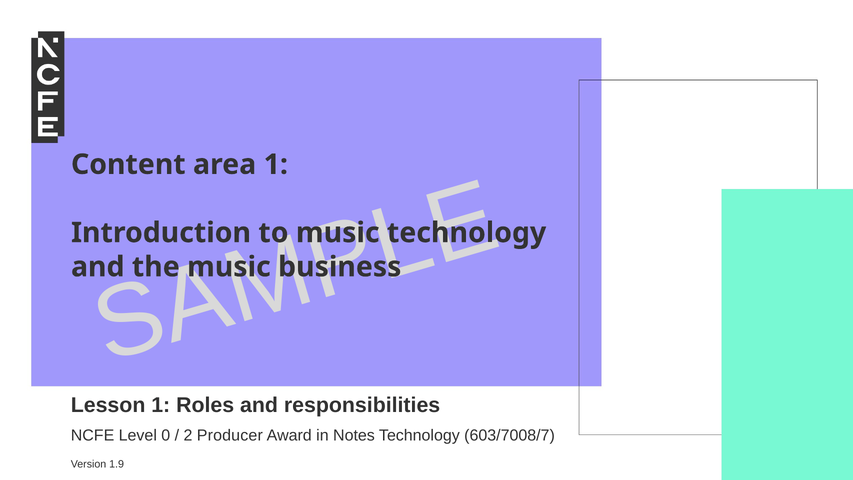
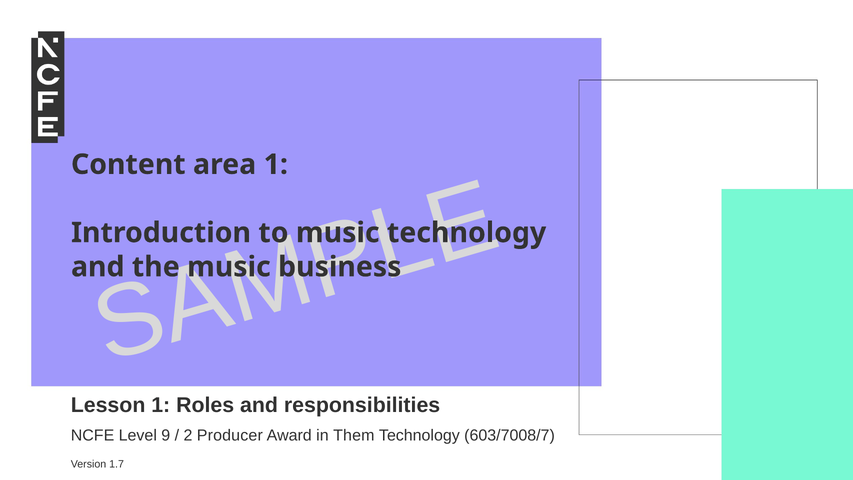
0: 0 -> 9 (166, 435)
Notes: Notes -> Them (354, 435)
1.9: 1.9 -> 1.7 (117, 464)
